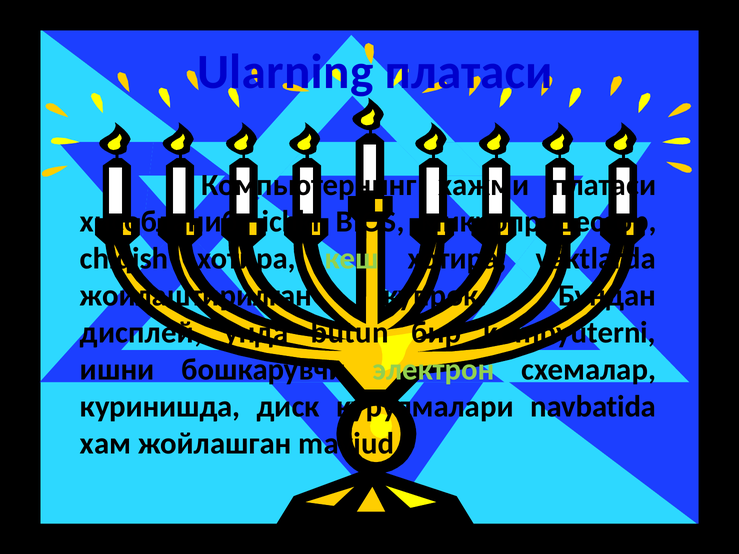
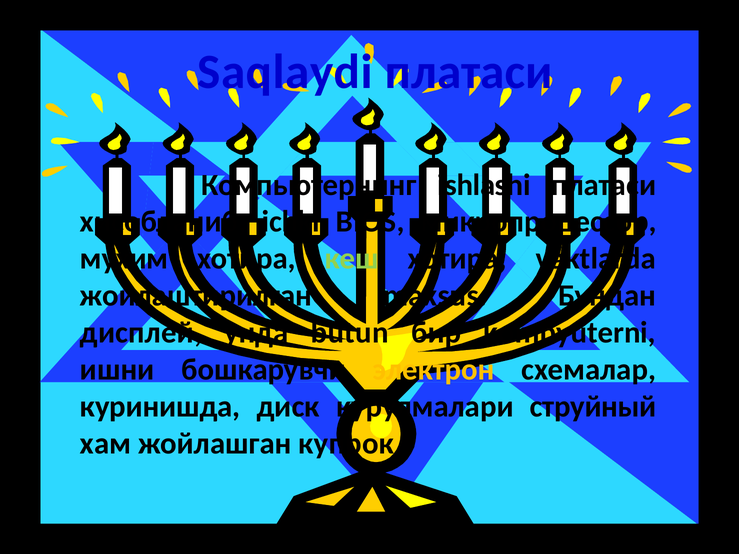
Ularning: Ularning -> Saqlaydi (285, 72)
хажми: хажми -> ishlashi (484, 185)
chiqish: chiqish -> мухим (124, 259)
купрок: купрок -> maxsus (435, 296)
электрон colour: light green -> yellow (434, 370)
navbatida: navbatida -> струйный (593, 407)
mavjud: mavjud -> купрок (350, 444)
